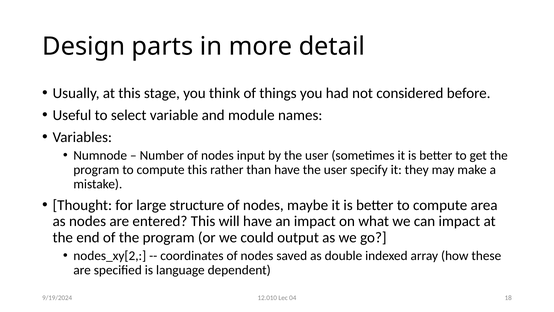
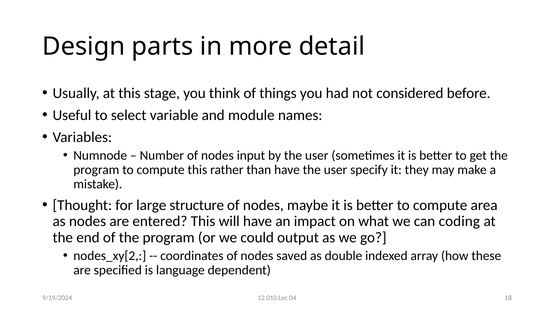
can impact: impact -> coding (459, 221)
